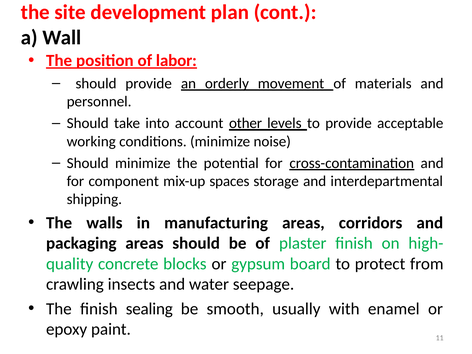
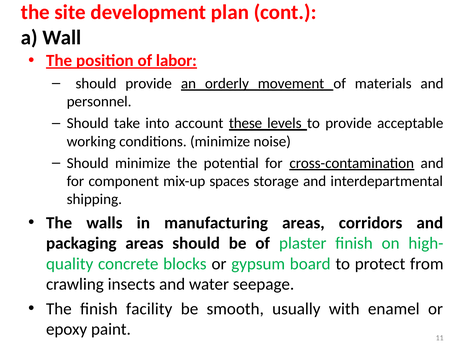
other: other -> these (246, 123)
sealing: sealing -> facility (149, 309)
